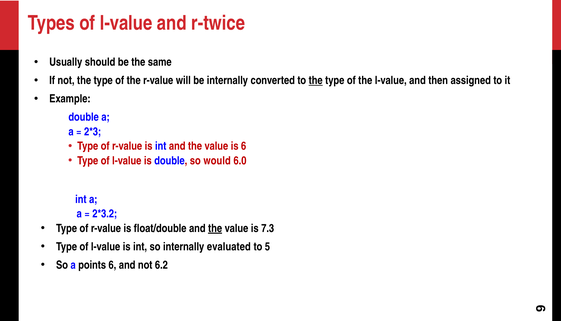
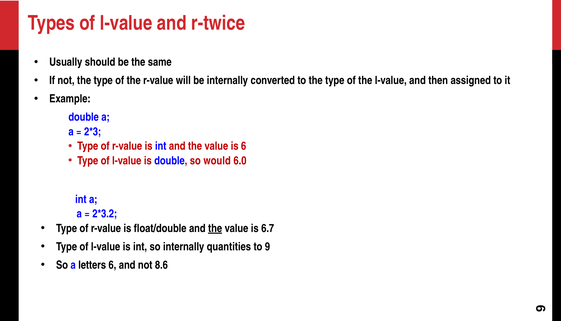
the underline: present -> none (316, 80)
7.3: 7.3 -> 6.7 (268, 228)
evaluated: evaluated -> quantities (229, 246)
to 5: 5 -> 9 (267, 246)
points: points -> letters (92, 265)
6.2: 6.2 -> 8.6 (161, 265)
